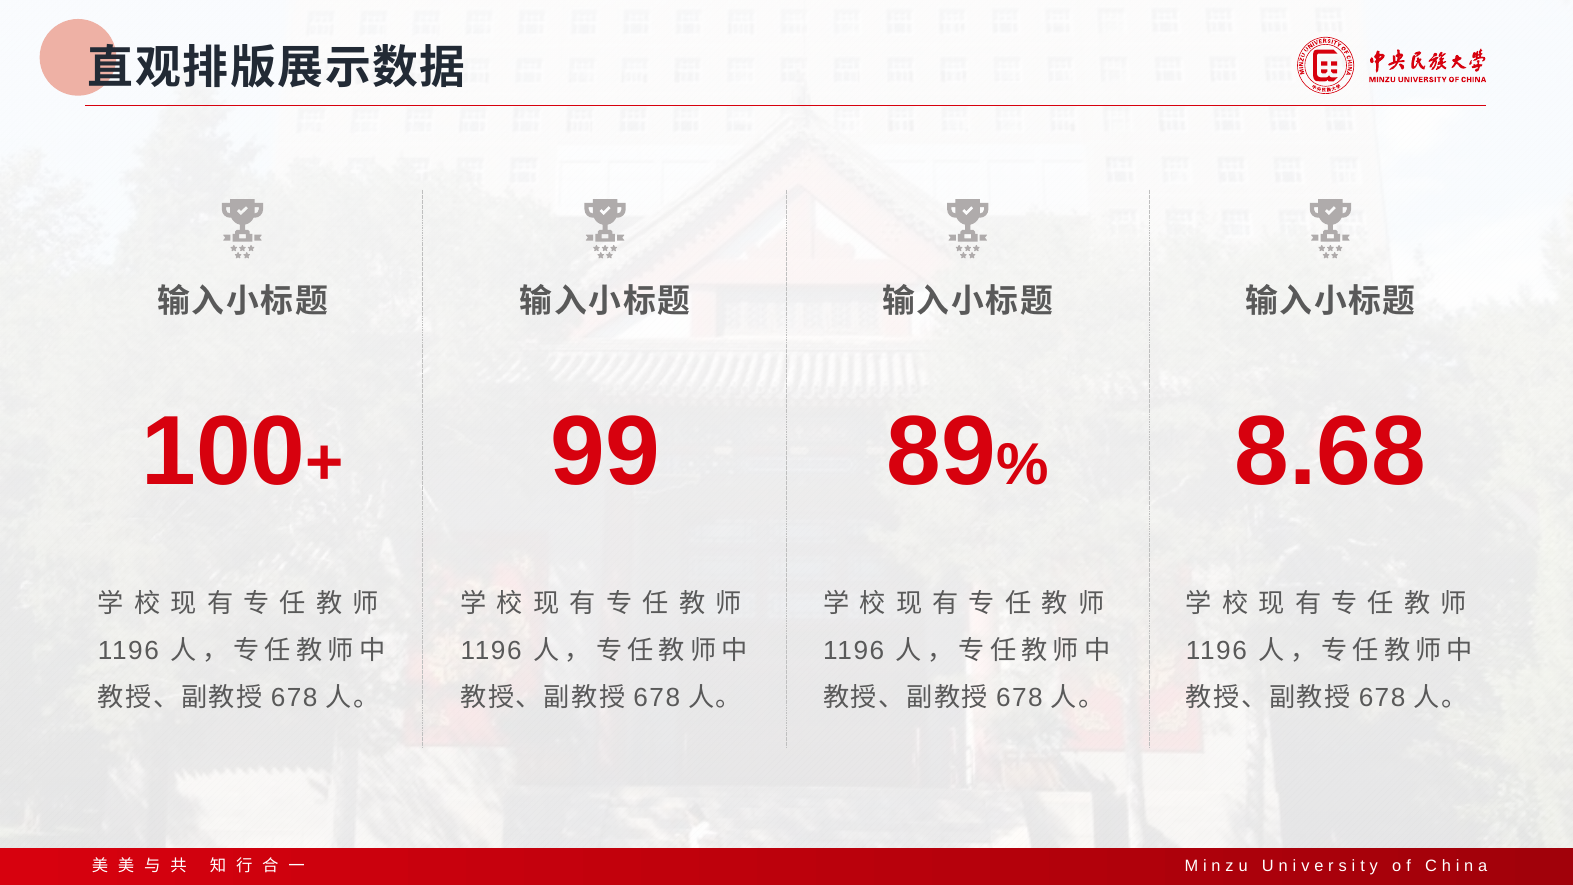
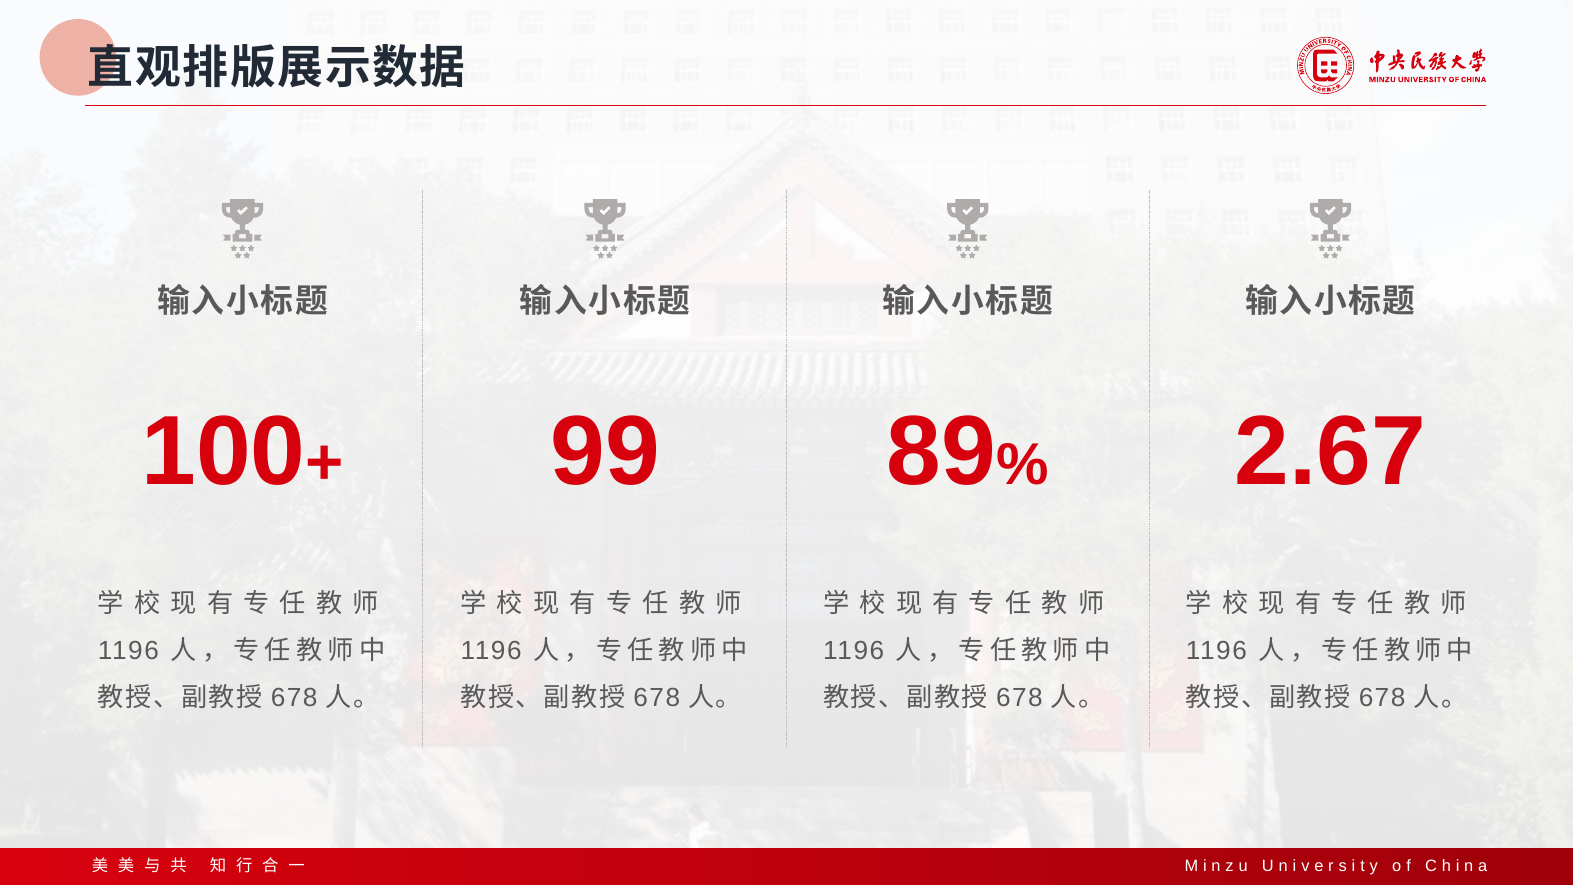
8.68: 8.68 -> 2.67 (1330, 452)
